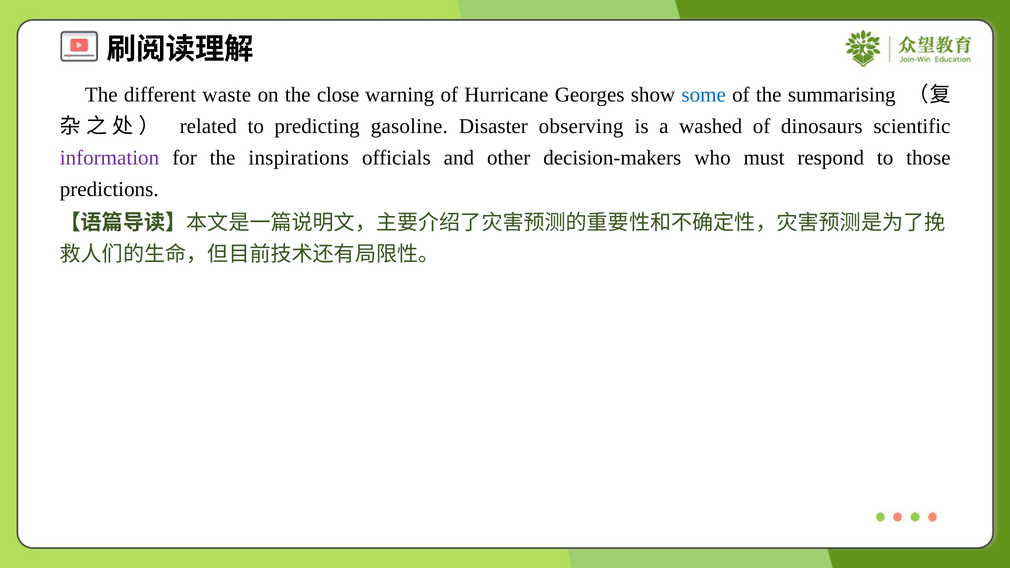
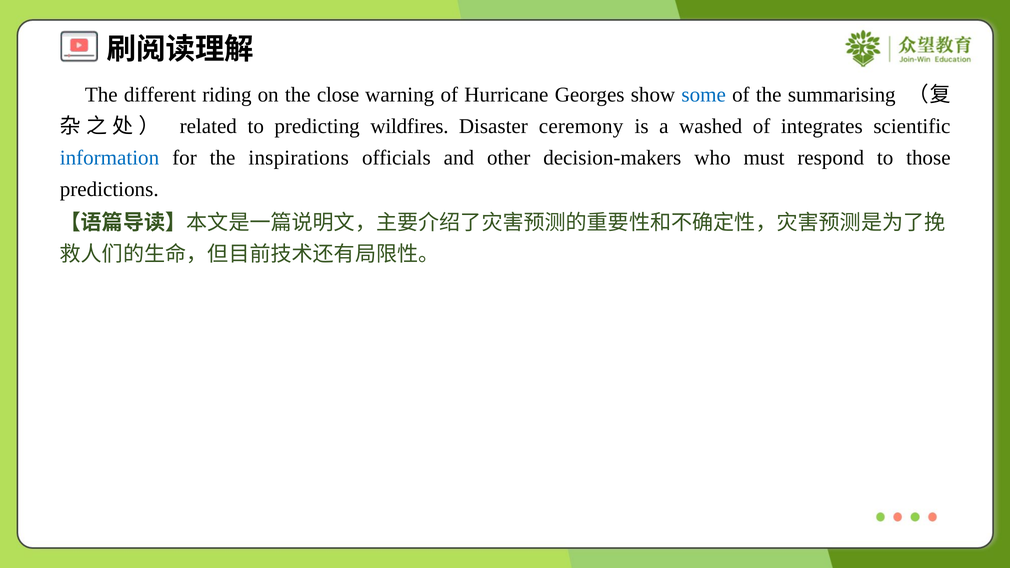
waste: waste -> riding (227, 95)
gasoline: gasoline -> wildfires (410, 126)
observing: observing -> ceremony (581, 126)
dinosaurs: dinosaurs -> integrates (822, 126)
information colour: purple -> blue (109, 158)
